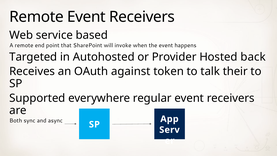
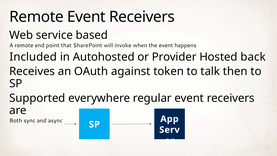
Targeted: Targeted -> Included (33, 57)
their: their -> then (235, 71)
